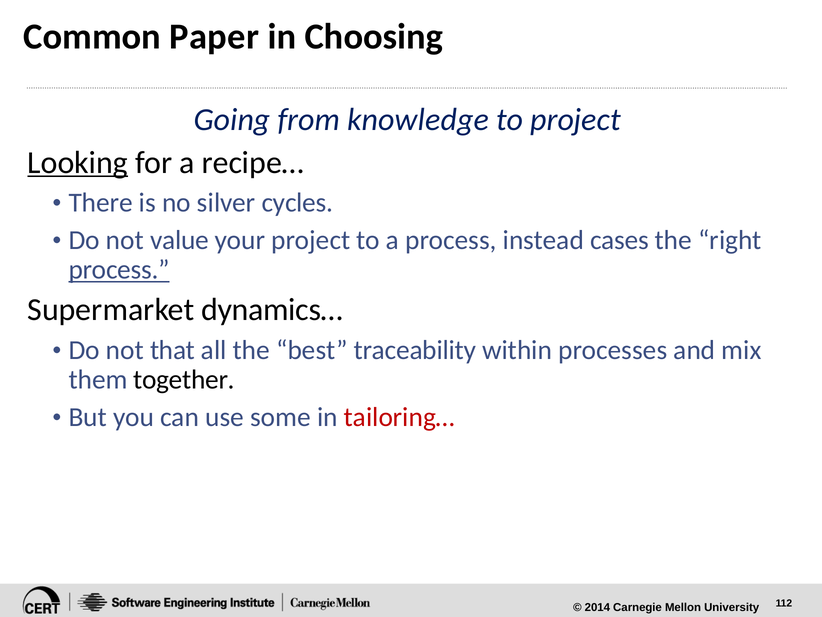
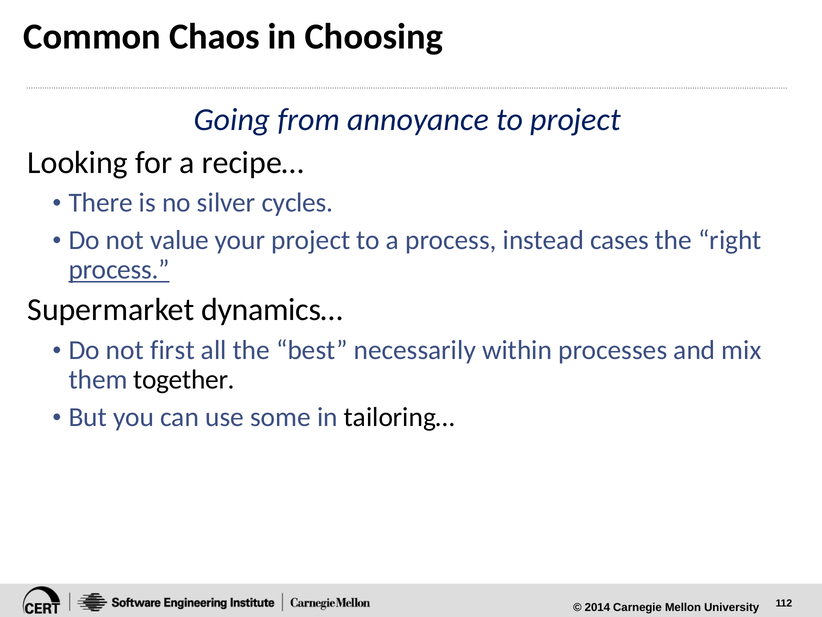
Paper: Paper -> Chaos (215, 37)
knowledge: knowledge -> annoyance (418, 120)
Looking underline: present -> none (78, 162)
that: that -> first (172, 350)
traceability: traceability -> necessarily (415, 350)
tailoring… colour: red -> black (399, 417)
